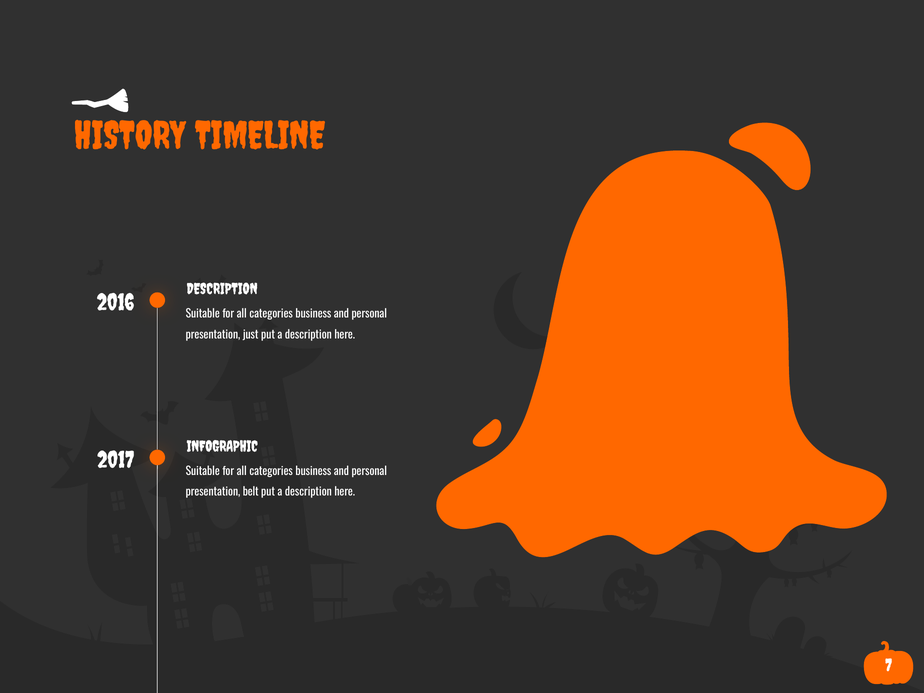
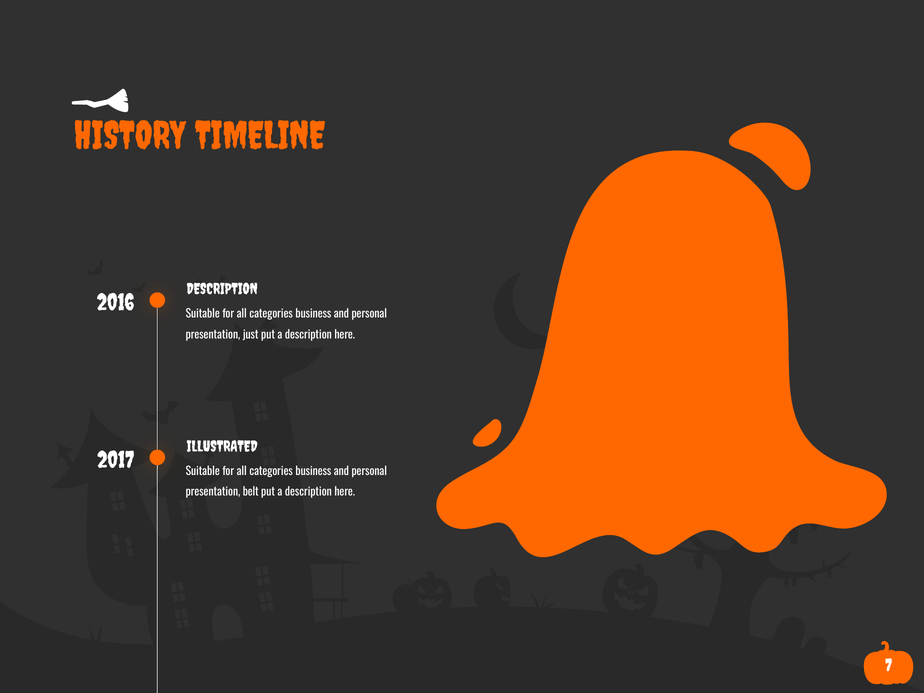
INFOGRAPHIC: INFOGRAPHIC -> ILLUSTRATED (222, 447)
